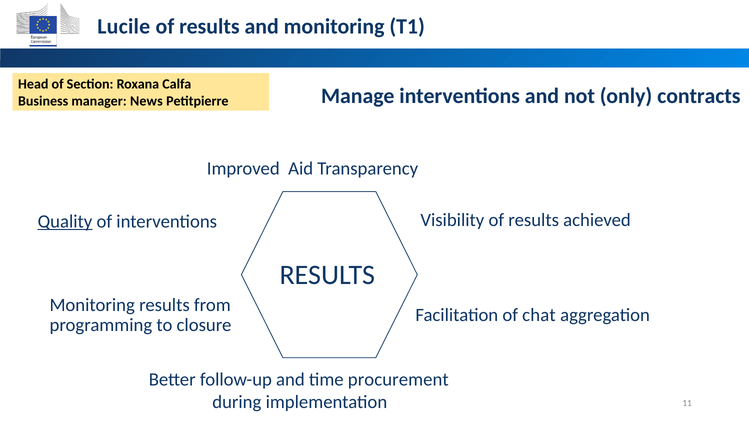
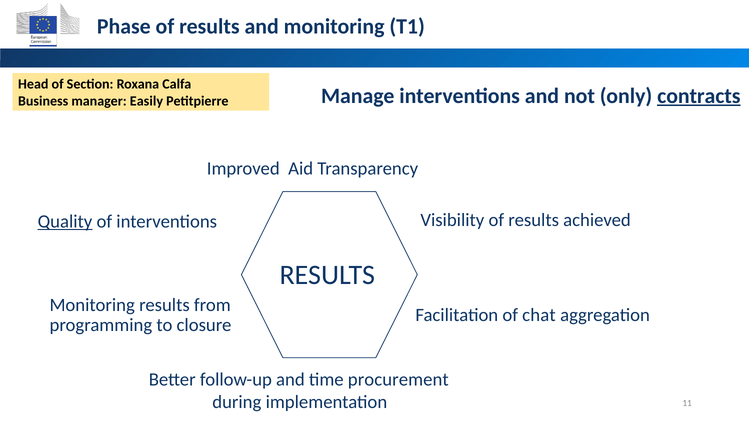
Lucile: Lucile -> Phase (124, 26)
contracts underline: none -> present (699, 96)
News: News -> Easily (146, 101)
